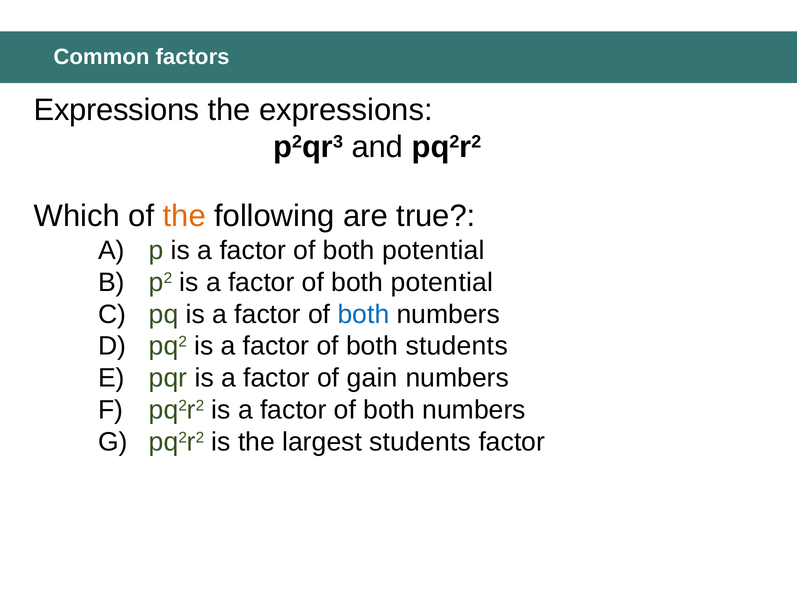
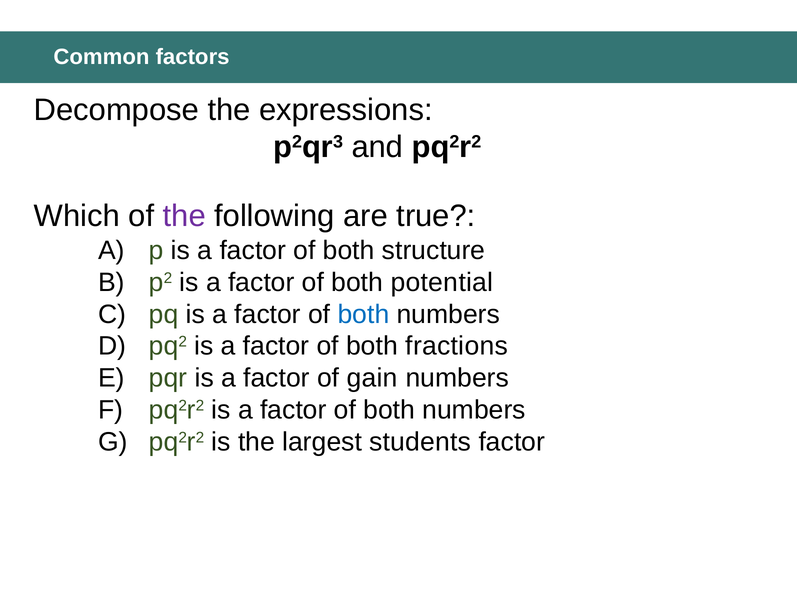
Expressions: Expressions -> Decompose (116, 110)
the colour: orange -> purple (184, 216)
potential: potential -> structure (434, 250)
both students: students -> fractions (457, 346)
